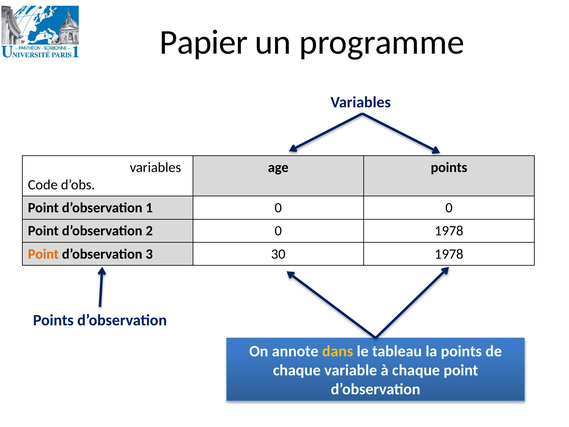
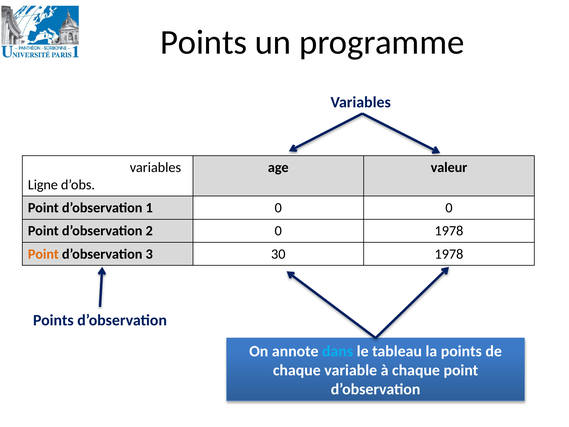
Papier: Papier -> Points (204, 42)
age points: points -> valeur (449, 167)
Code: Code -> Ligne (43, 185)
dans colour: yellow -> light blue (338, 351)
